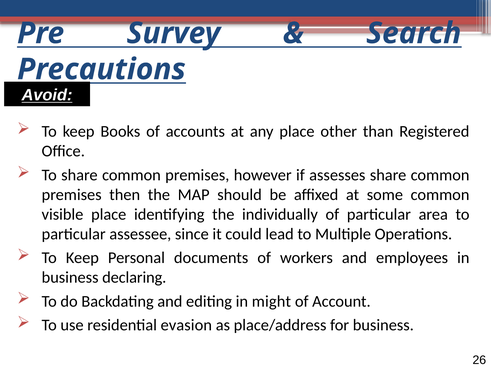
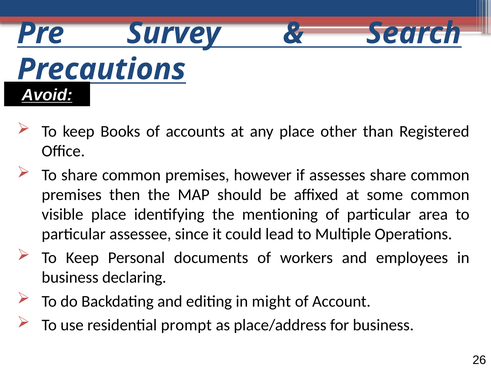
individually: individually -> mentioning (280, 214)
evasion: evasion -> prompt (186, 324)
